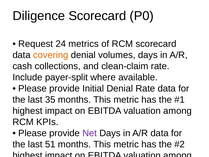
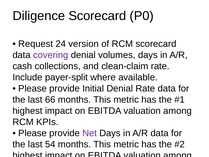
metrics: metrics -> version (84, 44)
covering colour: orange -> purple (51, 55)
35: 35 -> 66 (50, 100)
51: 51 -> 54 (50, 144)
